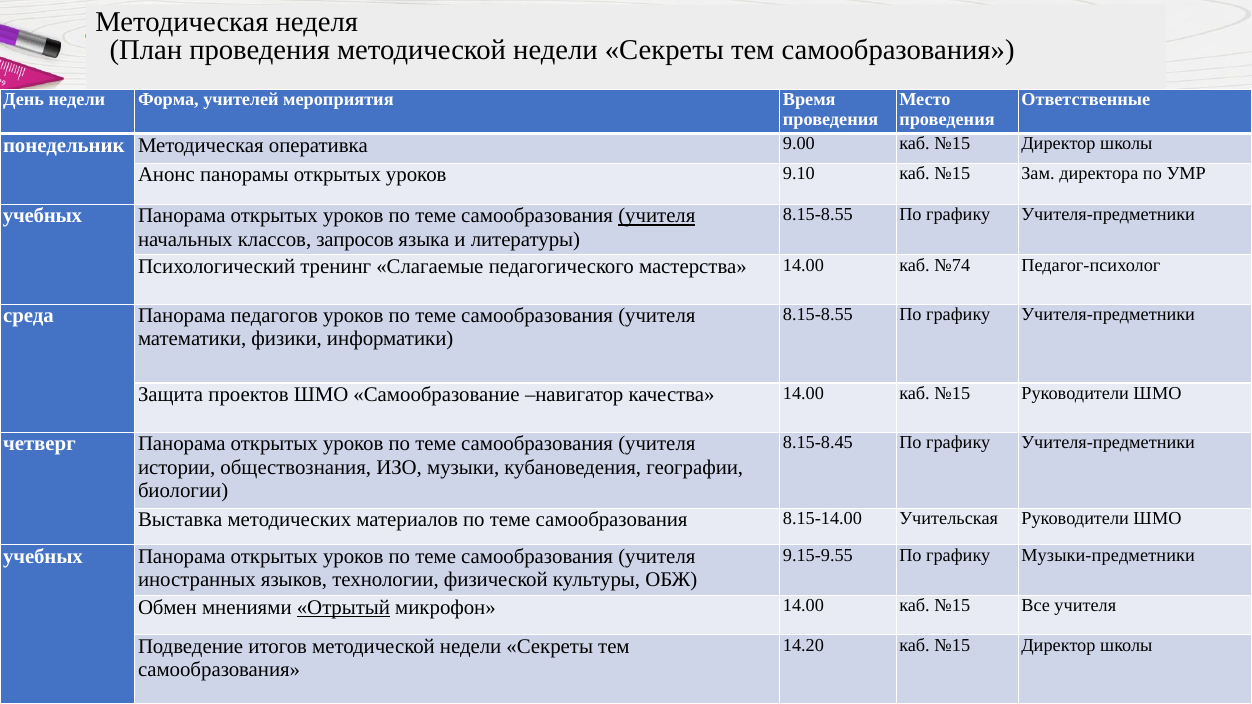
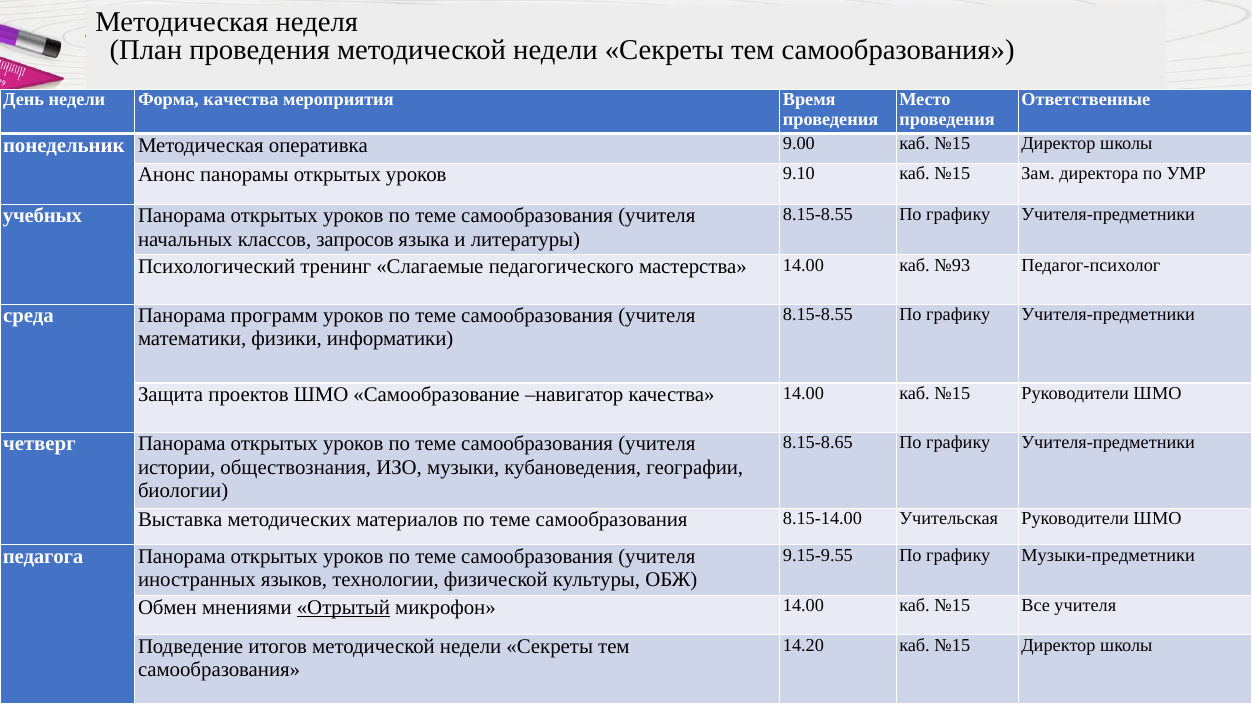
Форма учителей: учителей -> качества (241, 100)
учителя underline: present -> none (657, 216)
№74: №74 -> №93 (952, 265)
педагогов: педагогов -> программ (274, 316)
8.15-8.45: 8.15-8.45 -> 8.15-8.65 (818, 443)
учебных: учебных -> педагога (43, 557)
